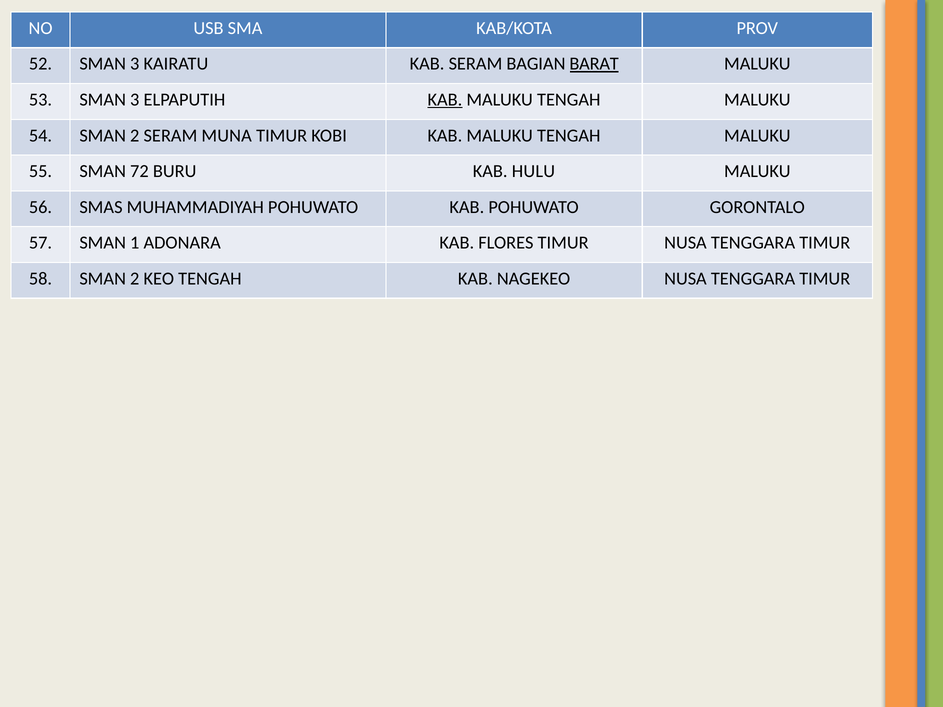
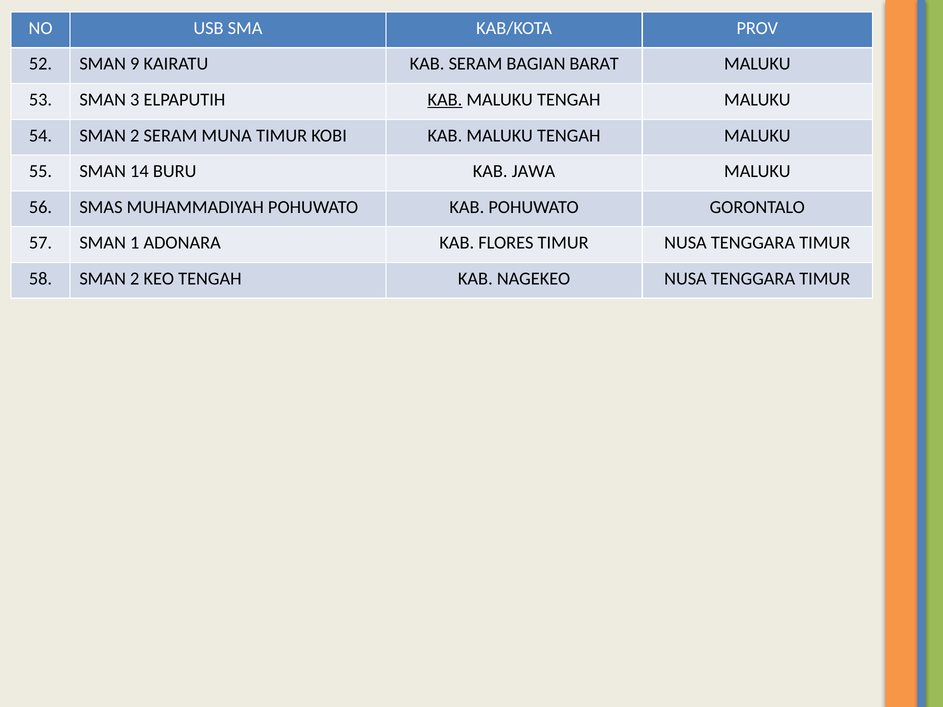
52 SMAN 3: 3 -> 9 (135, 64)
BARAT underline: present -> none (594, 64)
72: 72 -> 14 (139, 171)
HULU: HULU -> JAWA (533, 171)
